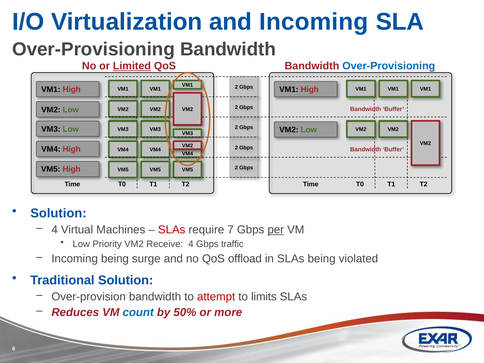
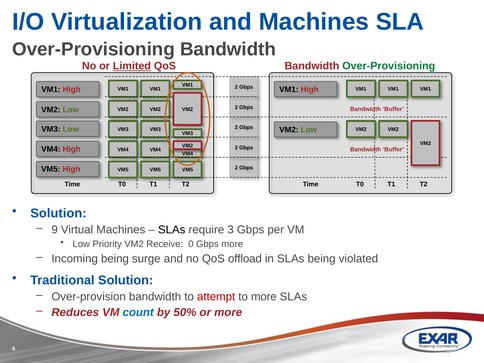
and Incoming: Incoming -> Machines (314, 22)
Over-Provisioning colour: blue -> green (389, 66)
4: 4 -> 9 (55, 230)
SLAs colour: red -> black (172, 230)
7: 7 -> 3 (231, 230)
per underline: present -> none (276, 230)
Receive 4: 4 -> 0 (191, 244)
Gbps traffic: traffic -> more (232, 244)
to limits: limits -> more (264, 297)
